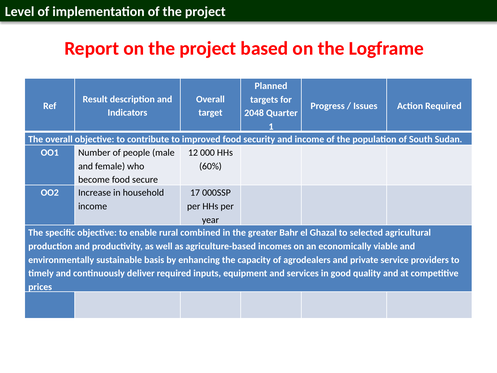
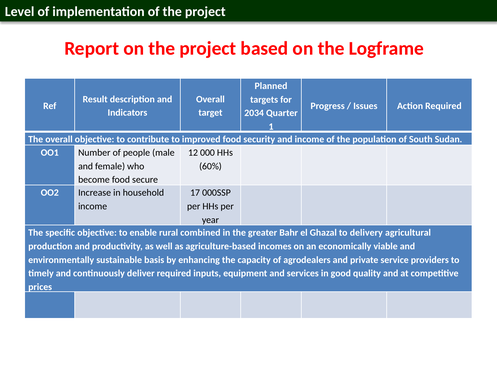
2048: 2048 -> 2034 (254, 113)
selected: selected -> delivery (366, 233)
